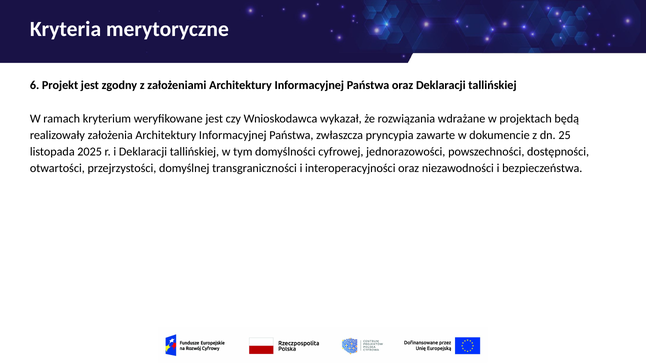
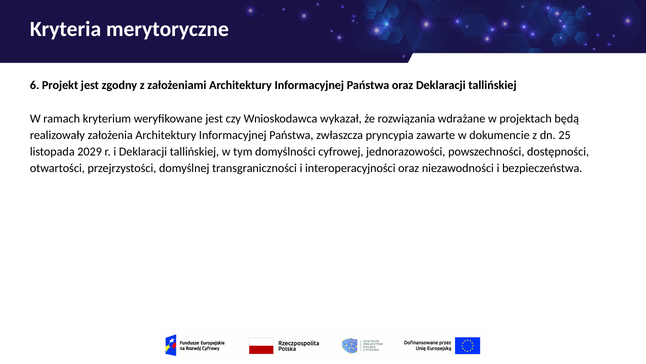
2025: 2025 -> 2029 (90, 152)
